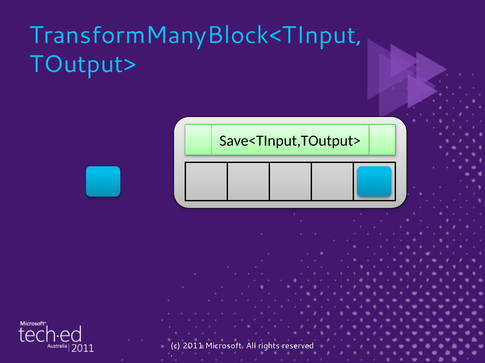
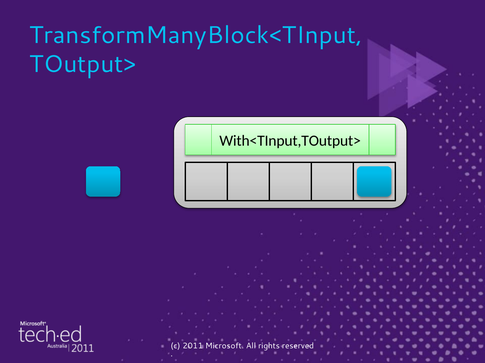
Save<TInput,TOutput>: Save<TInput,TOutput> -> With<TInput,TOutput> (290, 141)
